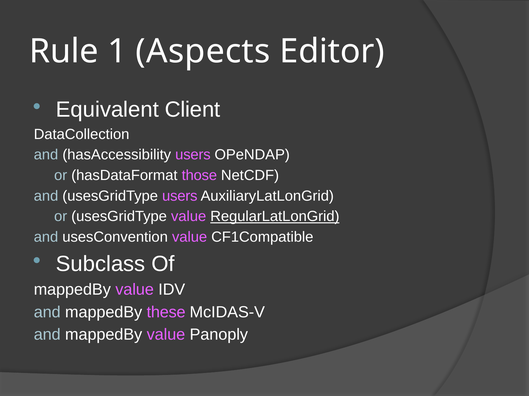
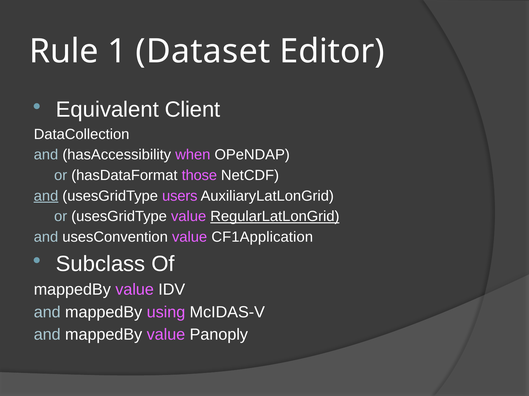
Aspects: Aspects -> Dataset (203, 51)
hasAccessibility users: users -> when (193, 155)
and underline: none -> present (46, 196)
CF1Compatible: CF1Compatible -> CF1Application (262, 237)
these: these -> using (166, 313)
